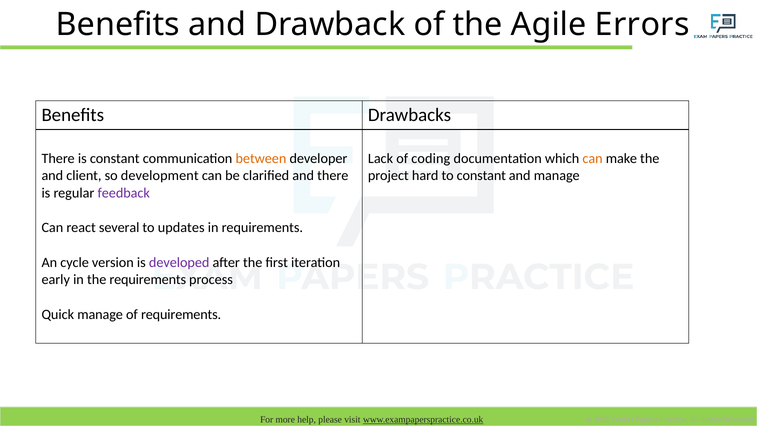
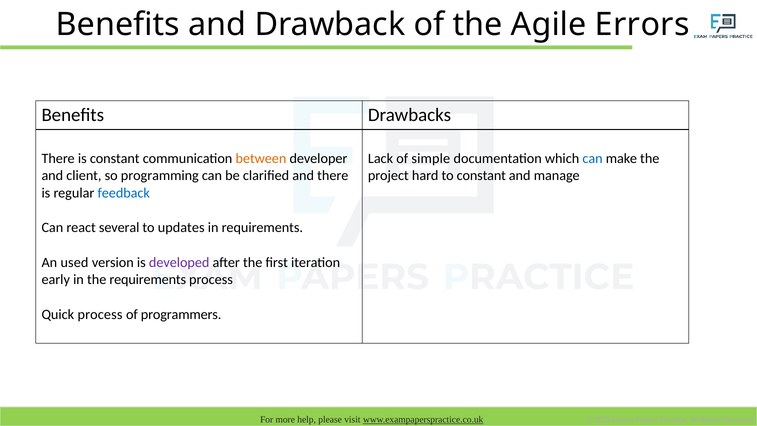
coding: coding -> simple (431, 158)
can colour: orange -> blue (593, 158)
development: development -> programming (160, 176)
feedback colour: purple -> blue (124, 193)
cycle: cycle -> used (74, 262)
Quick manage: manage -> process (100, 314)
of requirements: requirements -> programmers (181, 314)
